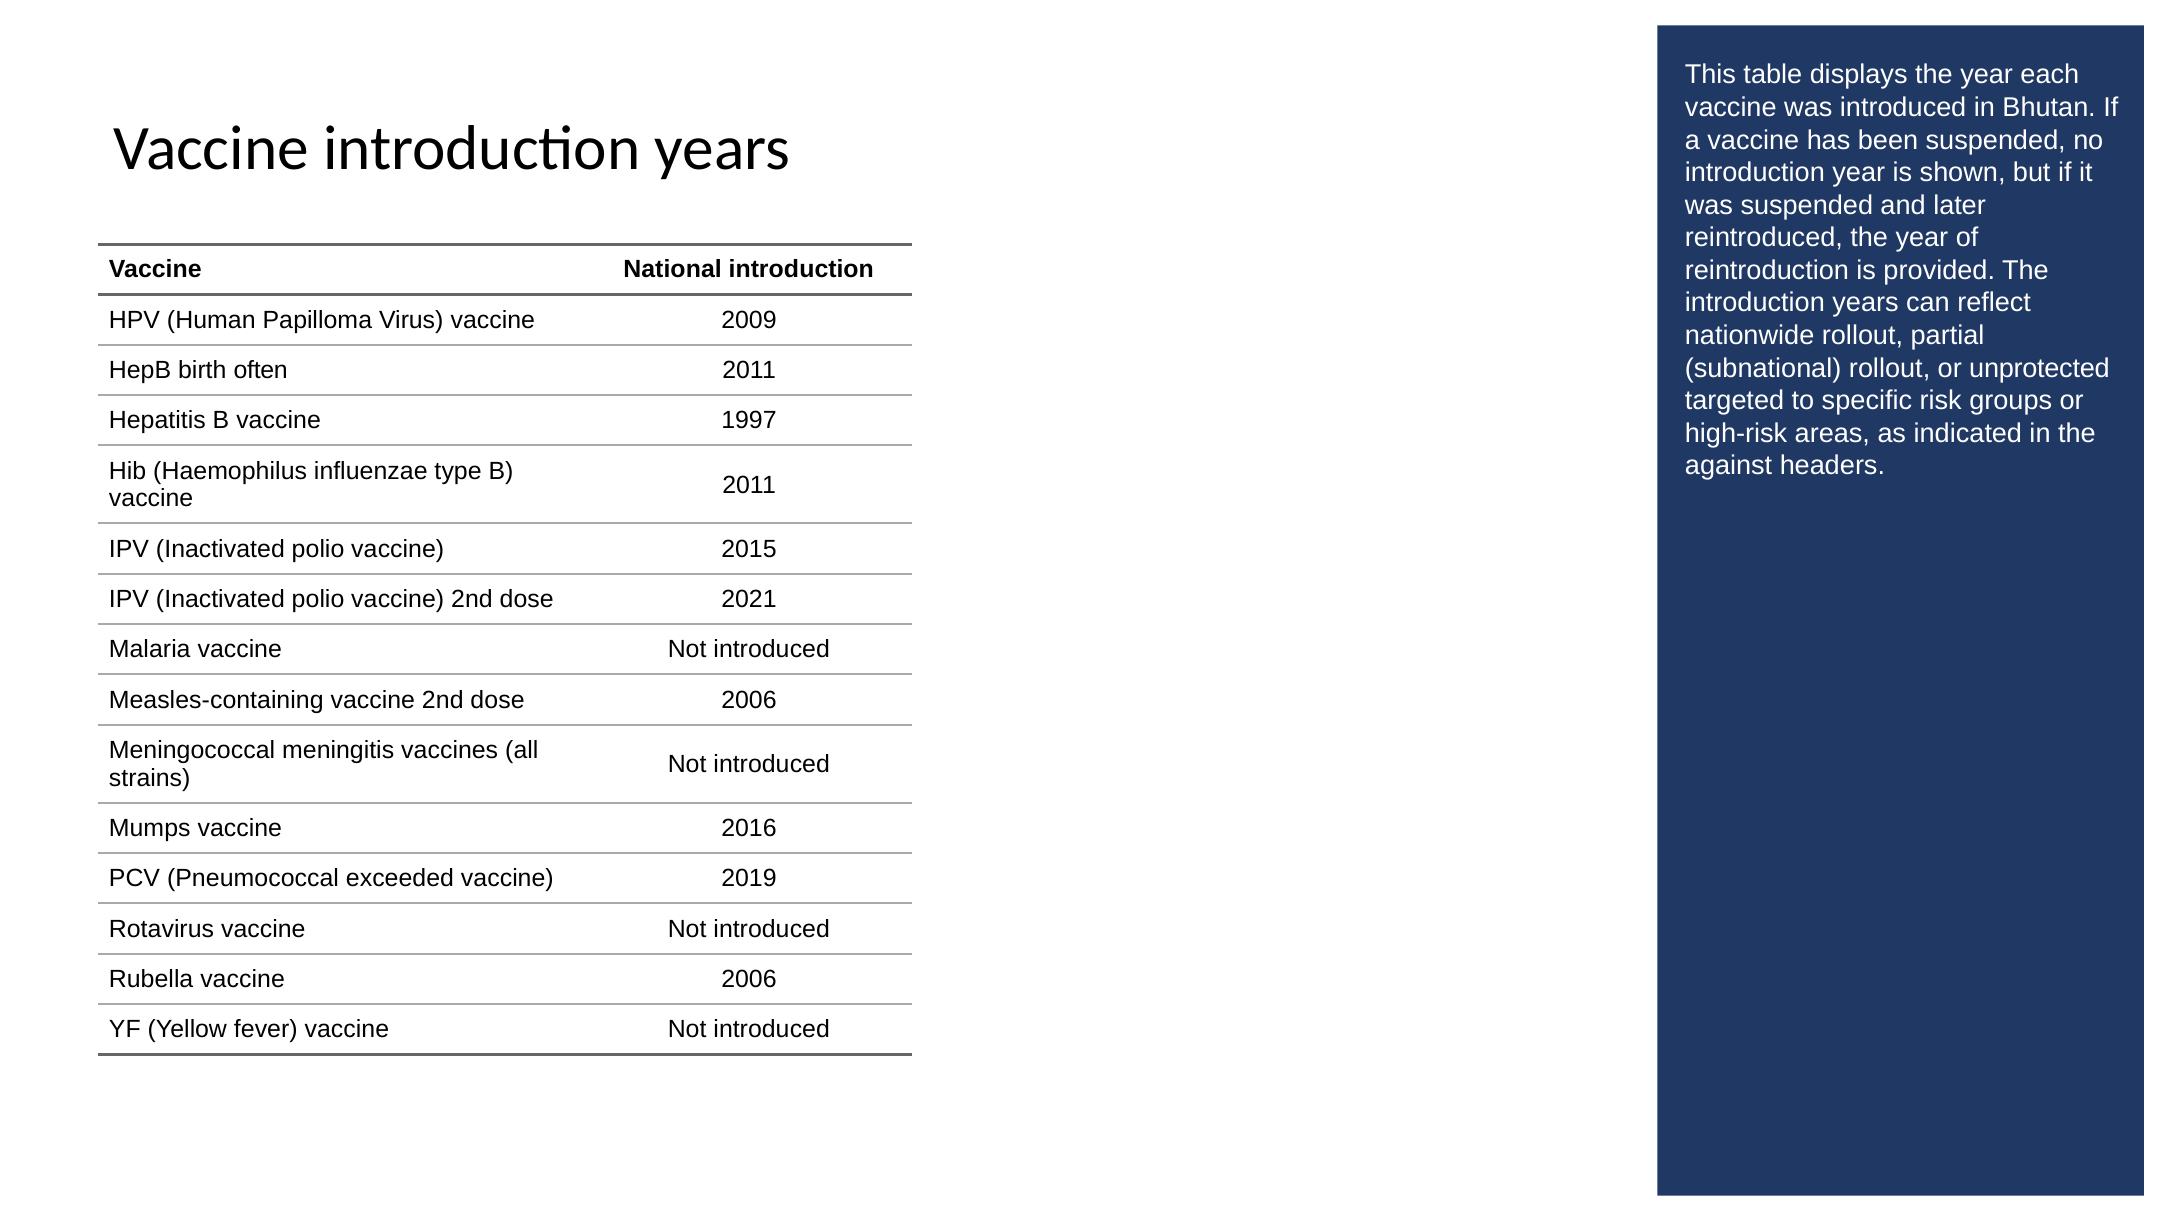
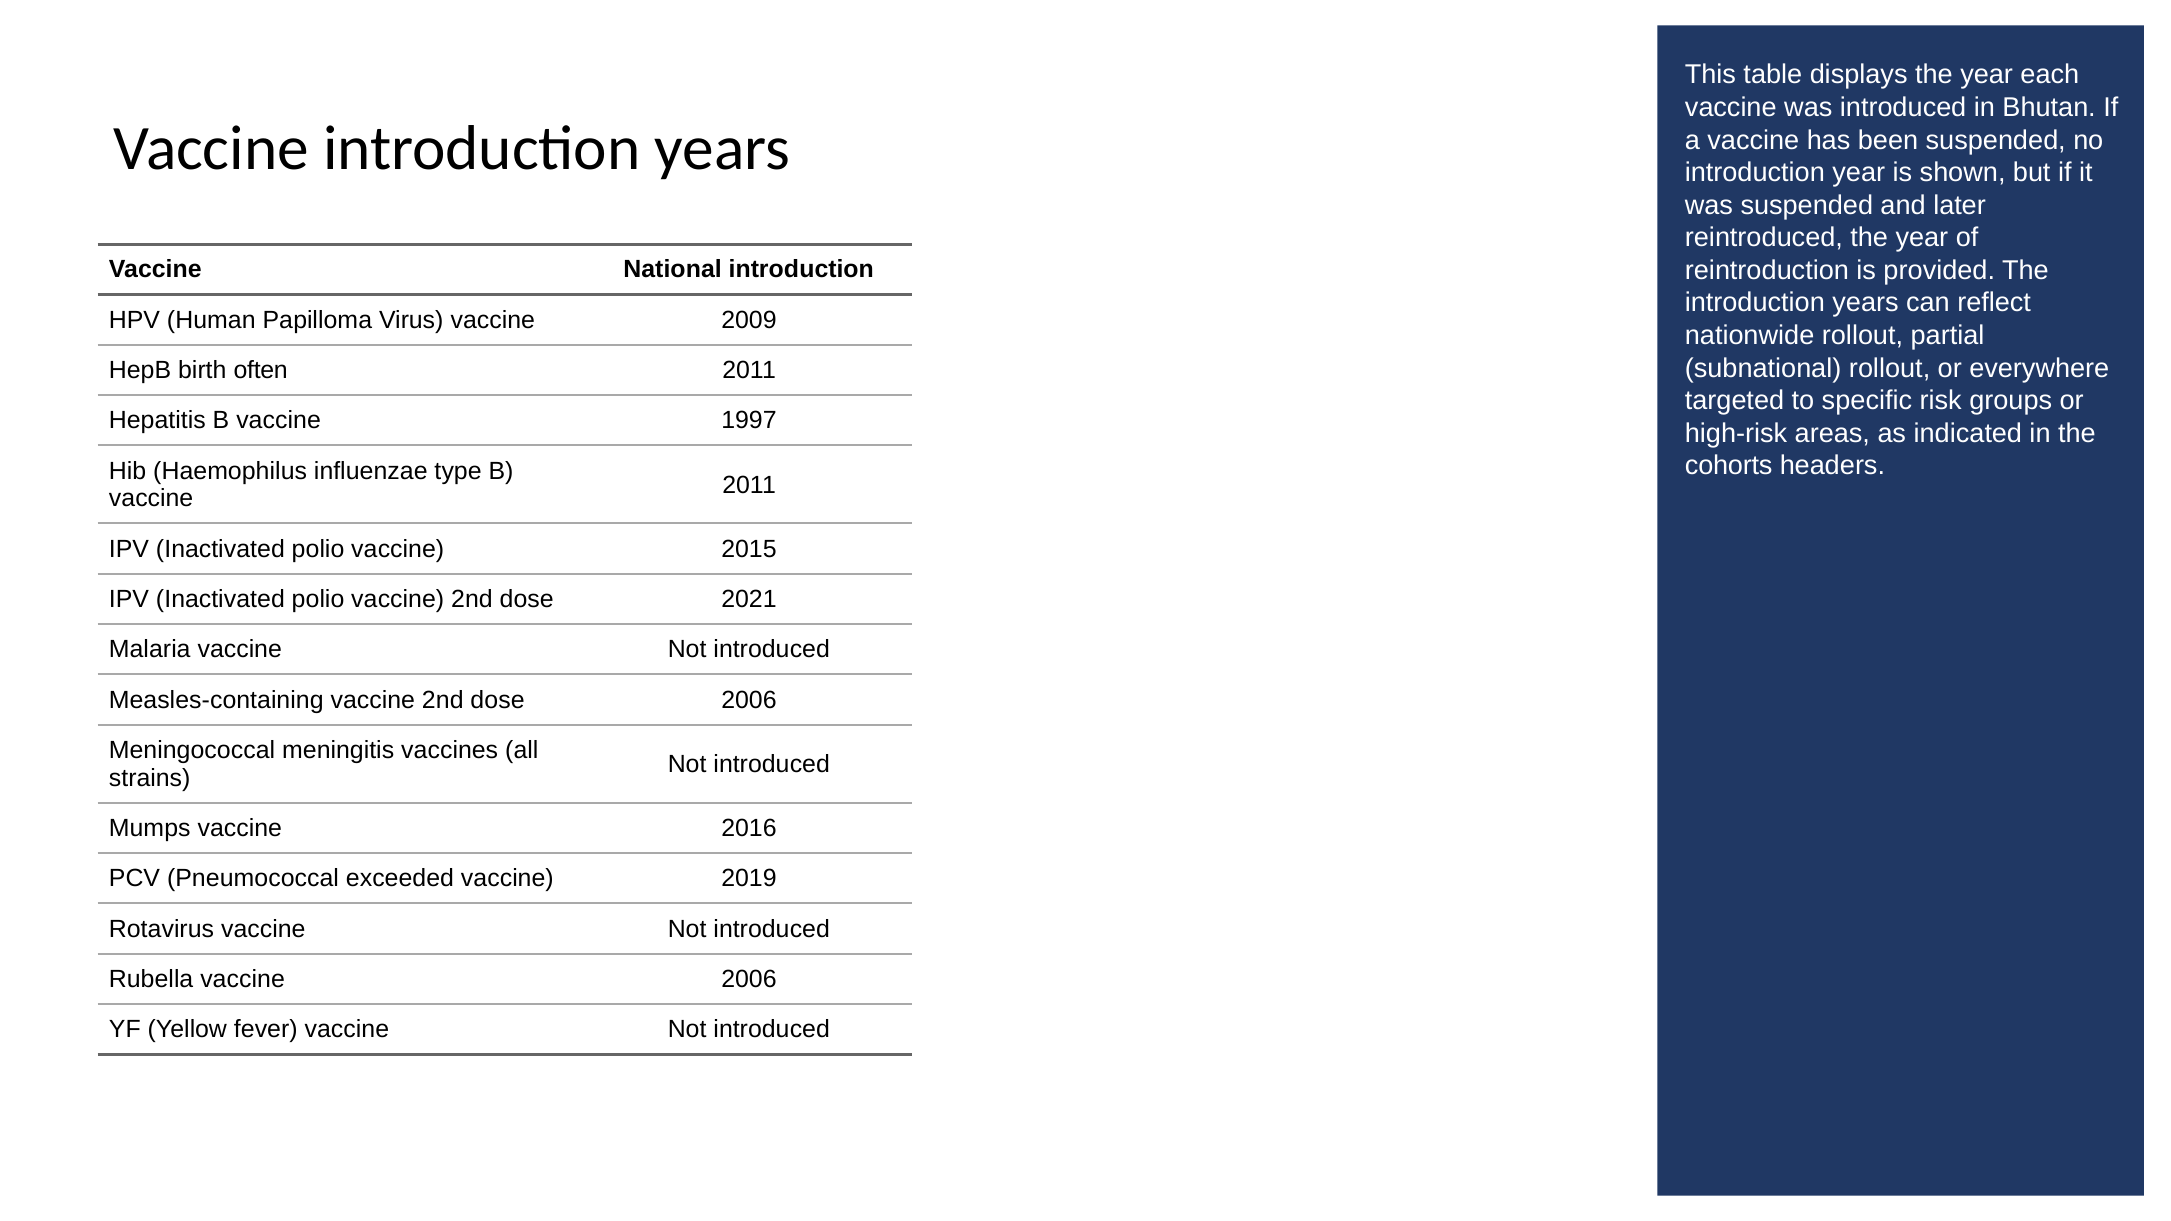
unprotected: unprotected -> everywhere (2039, 368)
against: against -> cohorts (1729, 466)
